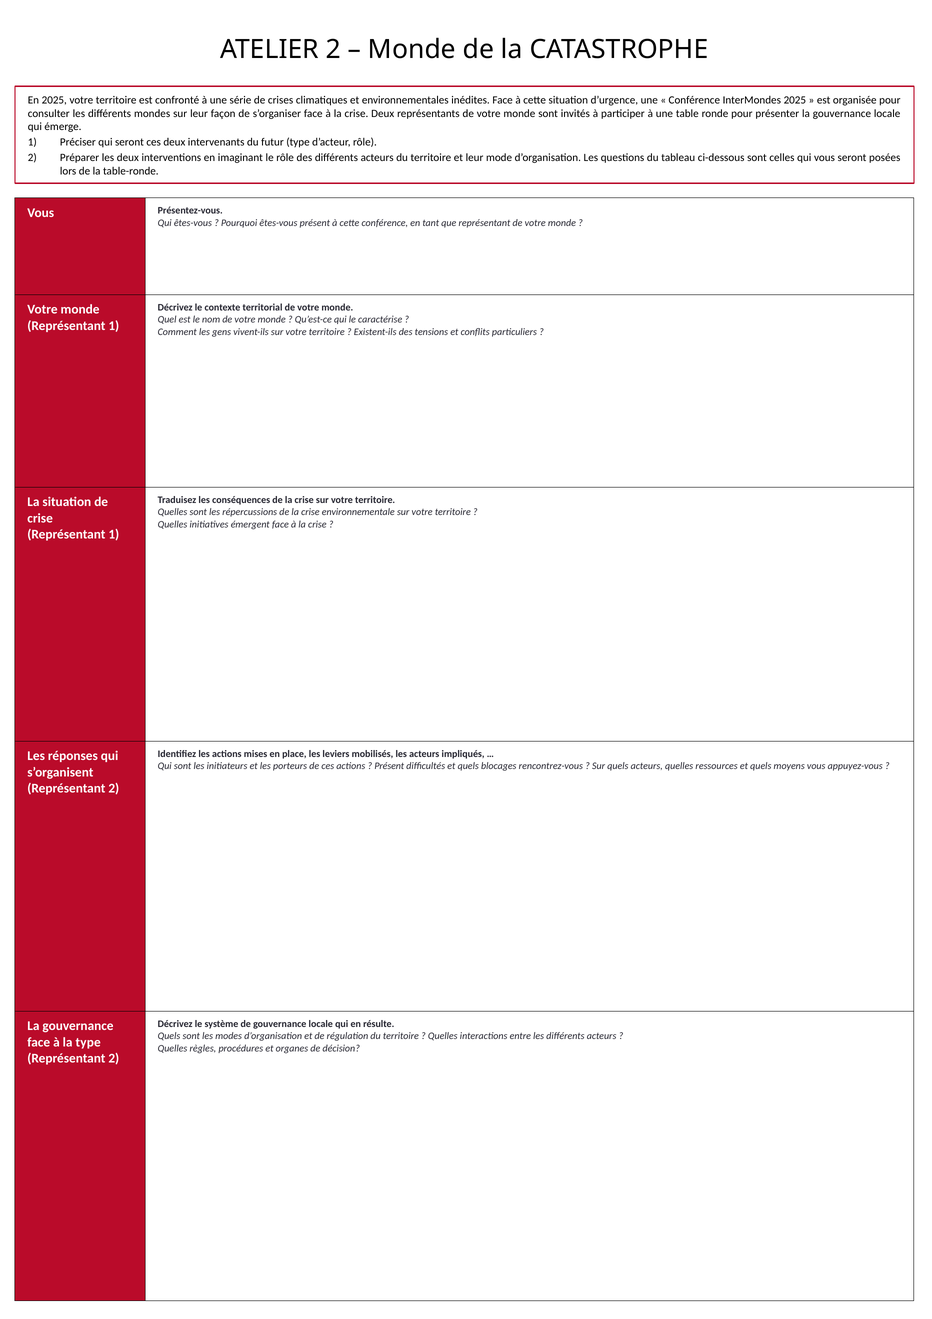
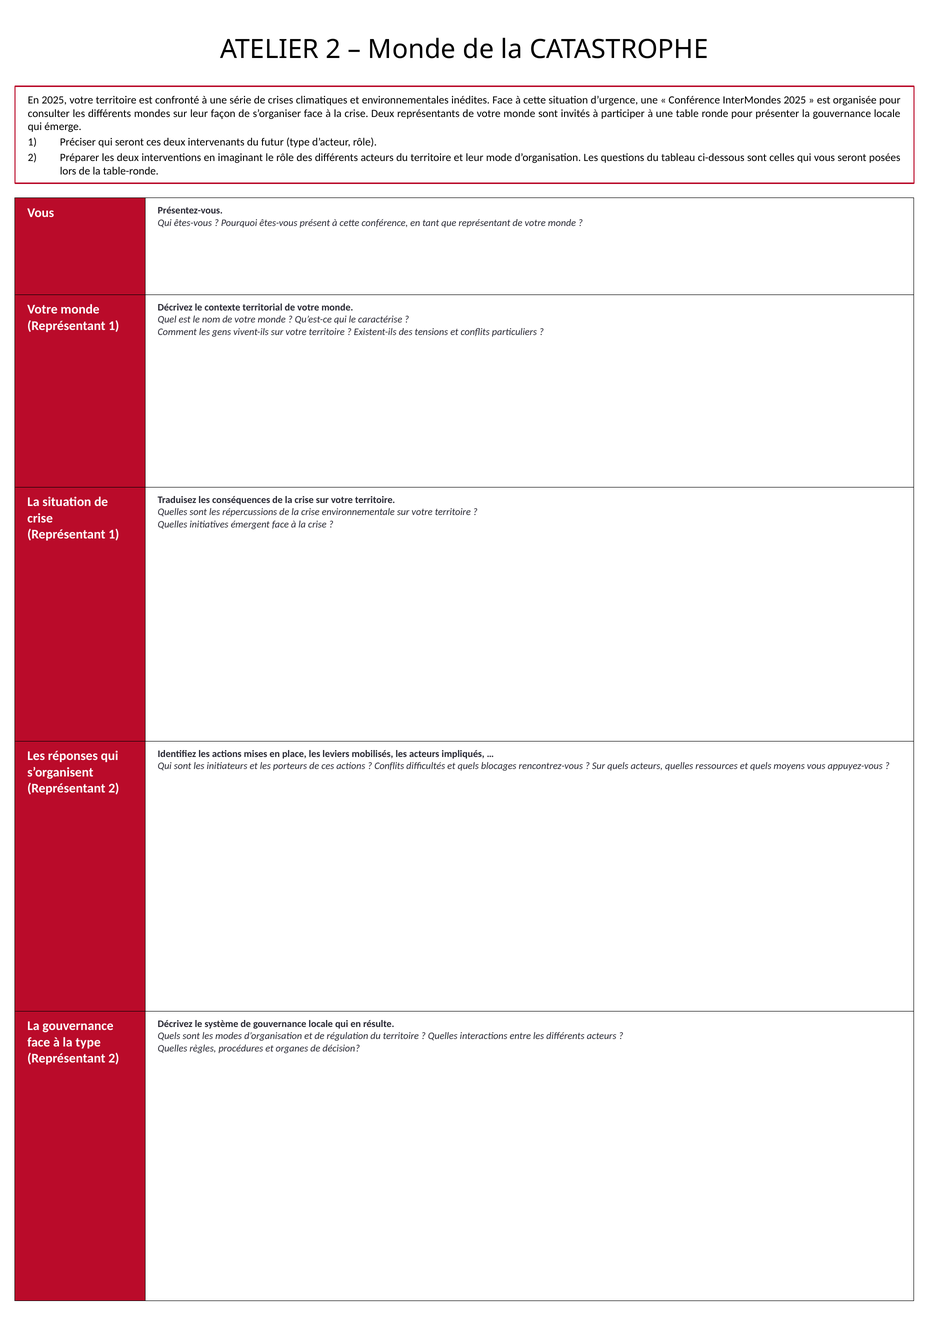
Présent: Présent -> Conflits (389, 766)
